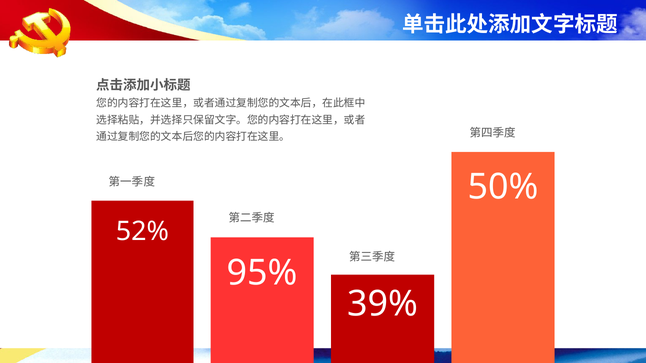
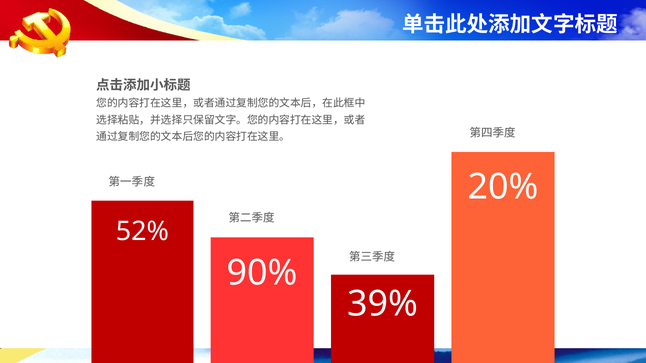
50%: 50% -> 20% (503, 187)
95%: 95% -> 90% (262, 273)
